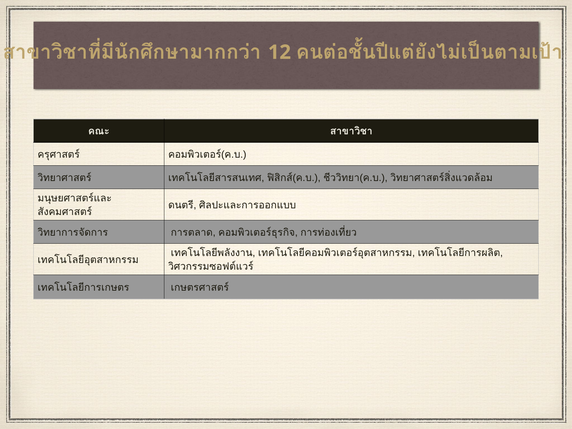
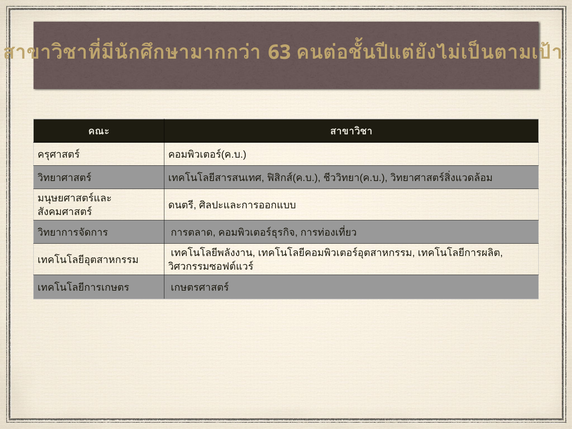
12: 12 -> 63 (279, 52)
